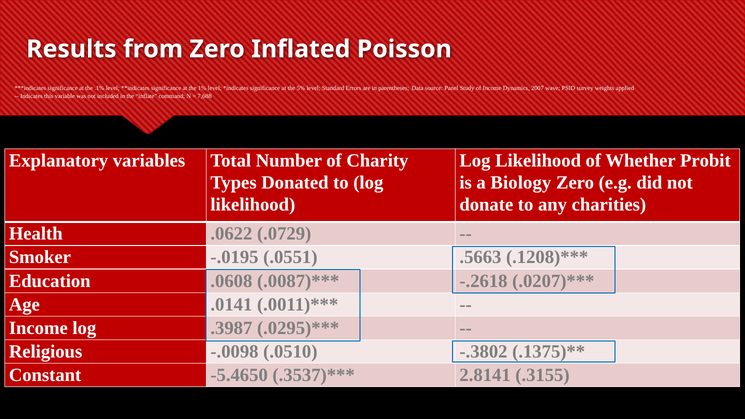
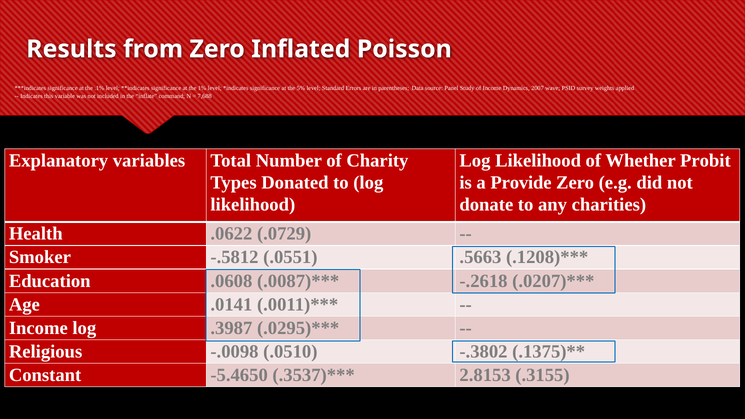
Biology: Biology -> Provide (521, 183)
-.0195: -.0195 -> -.5812 (234, 257)
2.8141: 2.8141 -> 2.8153 (485, 375)
